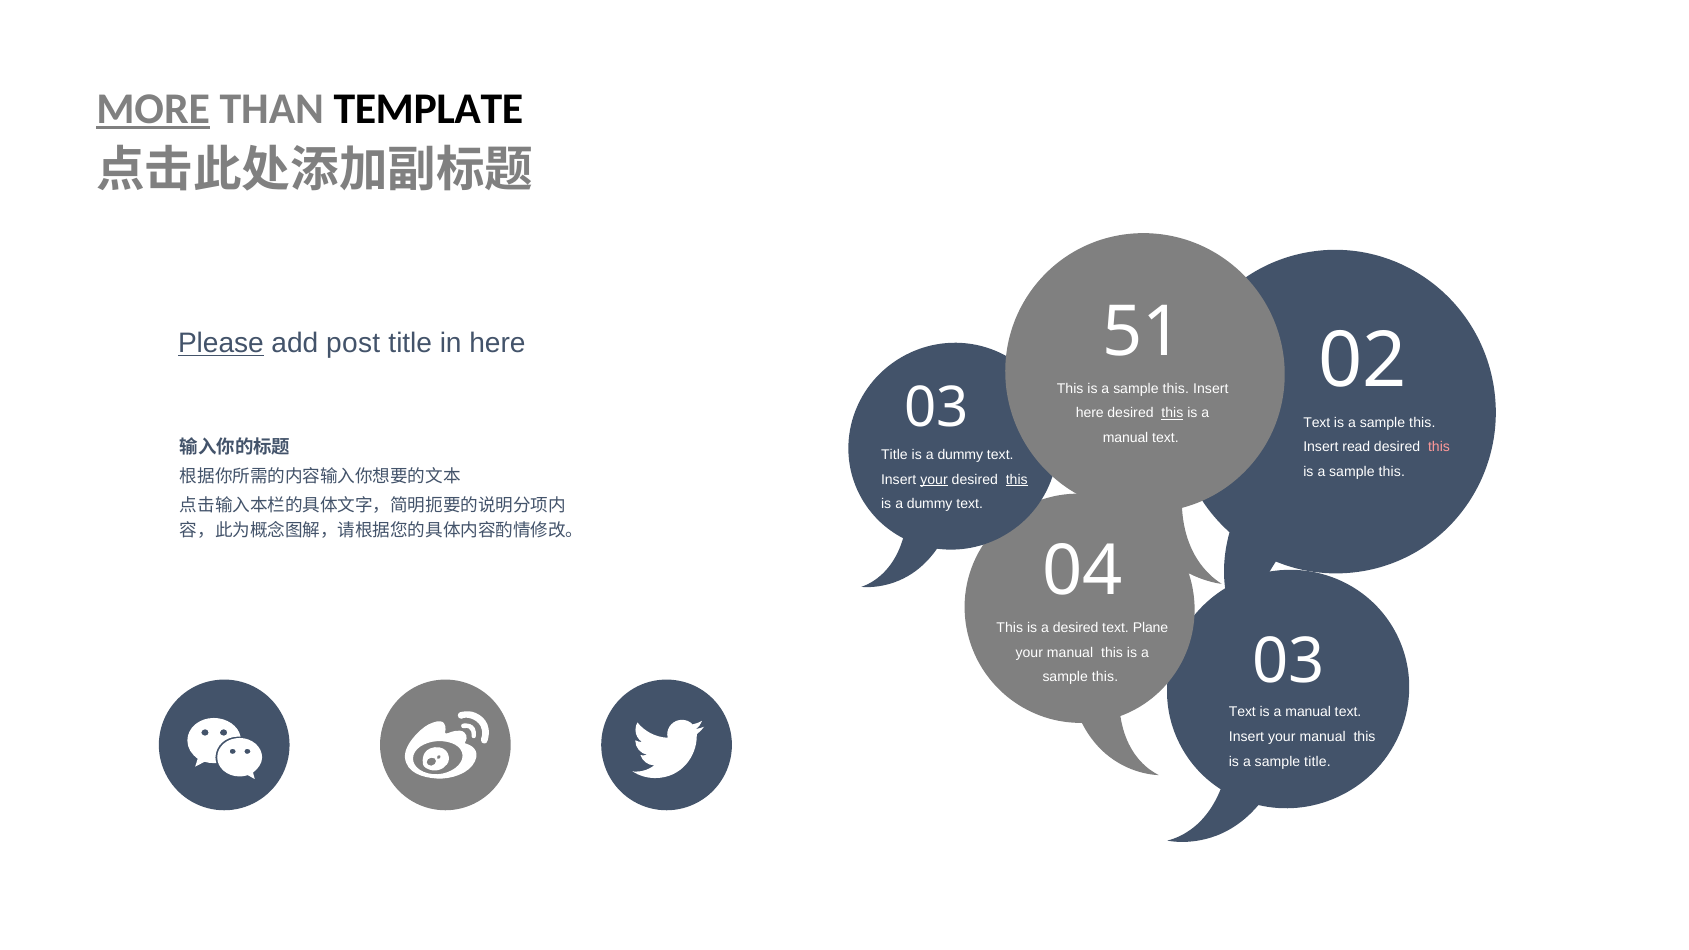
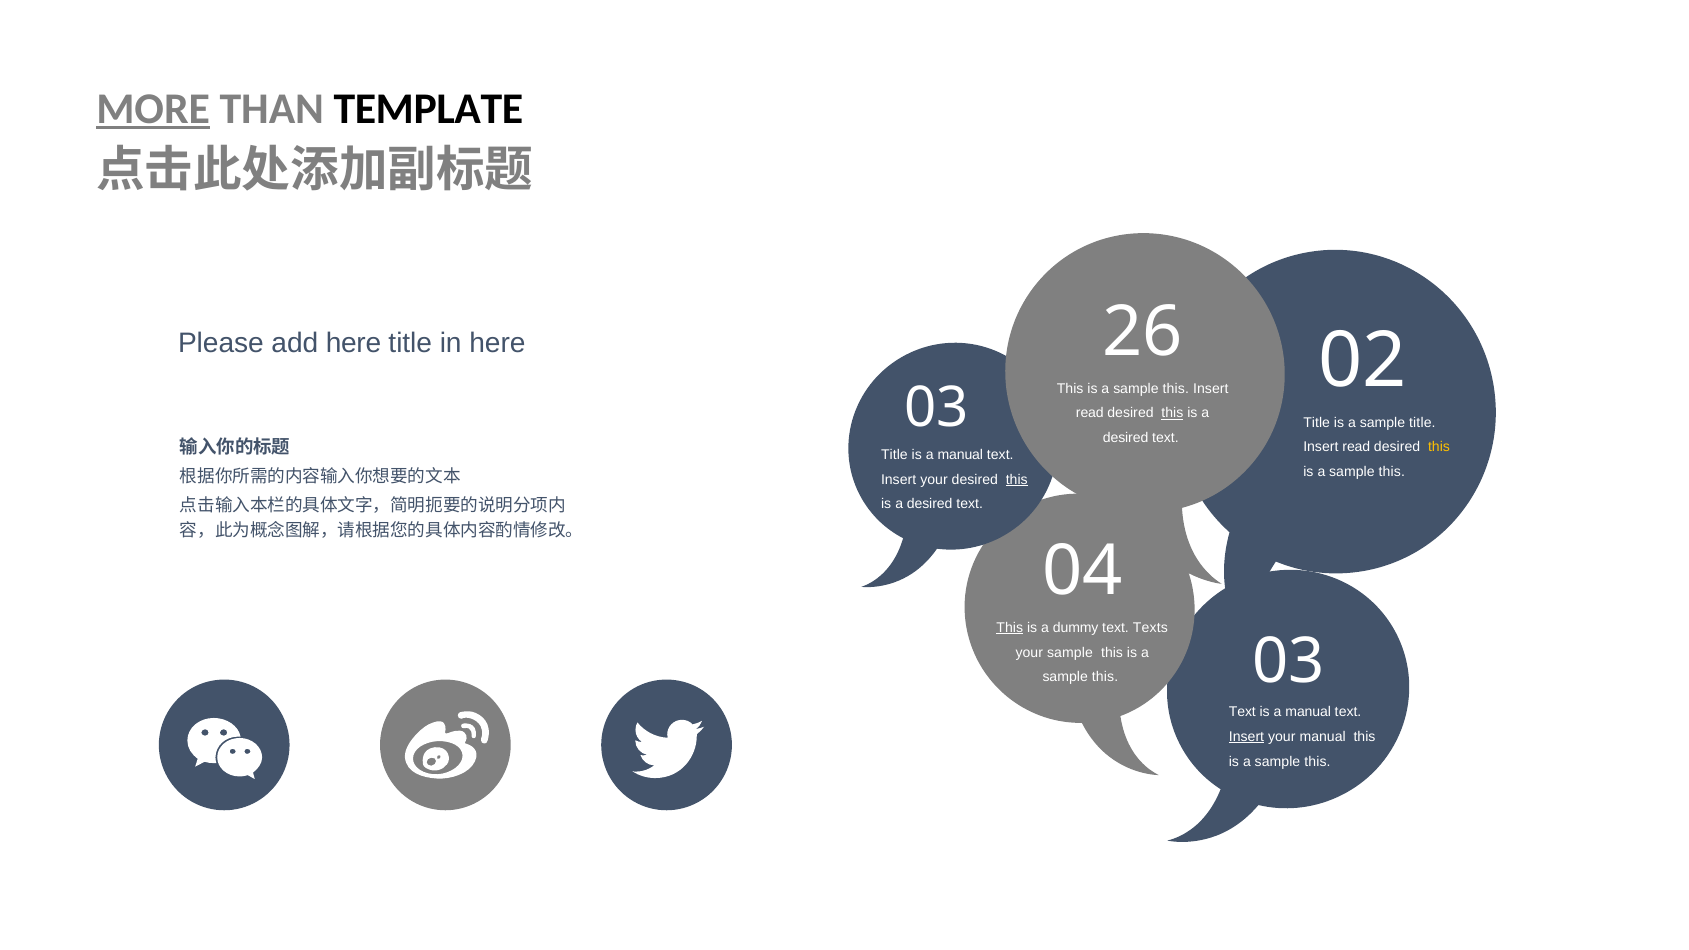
Please underline: present -> none (221, 343)
add post: post -> here (353, 343)
51: 51 -> 26 (1143, 332)
here: here -> read (1090, 413)
Text: Text -> Title (1317, 423)
this: this -> title (1422, 423)
manual: manual -> desired (1126, 438)
this colour: pink -> yellow (1439, 447)
dummy: dummy -> manual (960, 455)
your underline: present -> none (934, 479)
dummy: dummy -> desired (930, 504)
This underline: none -> present (1010, 628)
a desired: desired -> dummy (1076, 628)
Plane: Plane -> Texts (1150, 628)
manual: manual -> sample (1070, 652)
Insert underline: none -> present (1247, 737)
title: title -> this (1317, 761)
